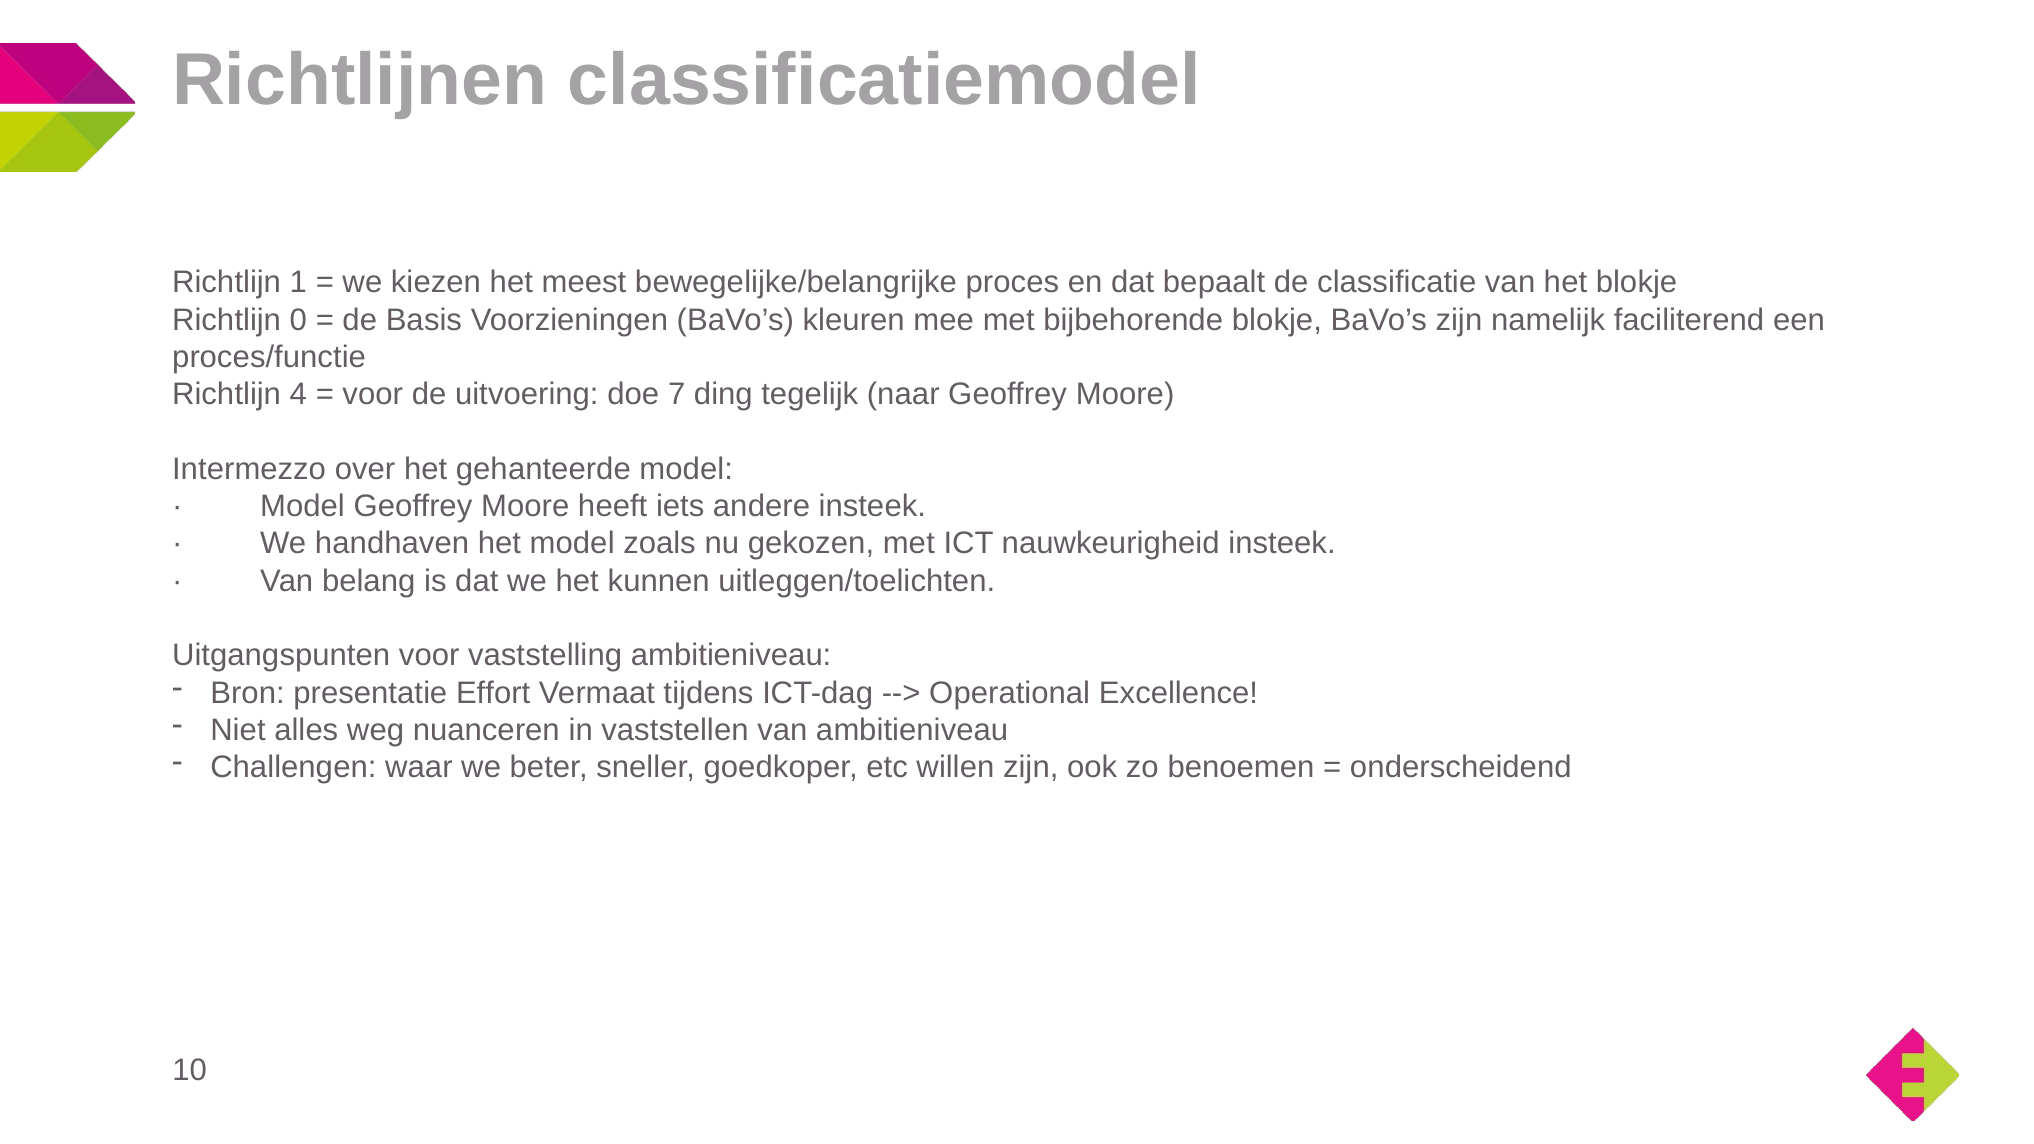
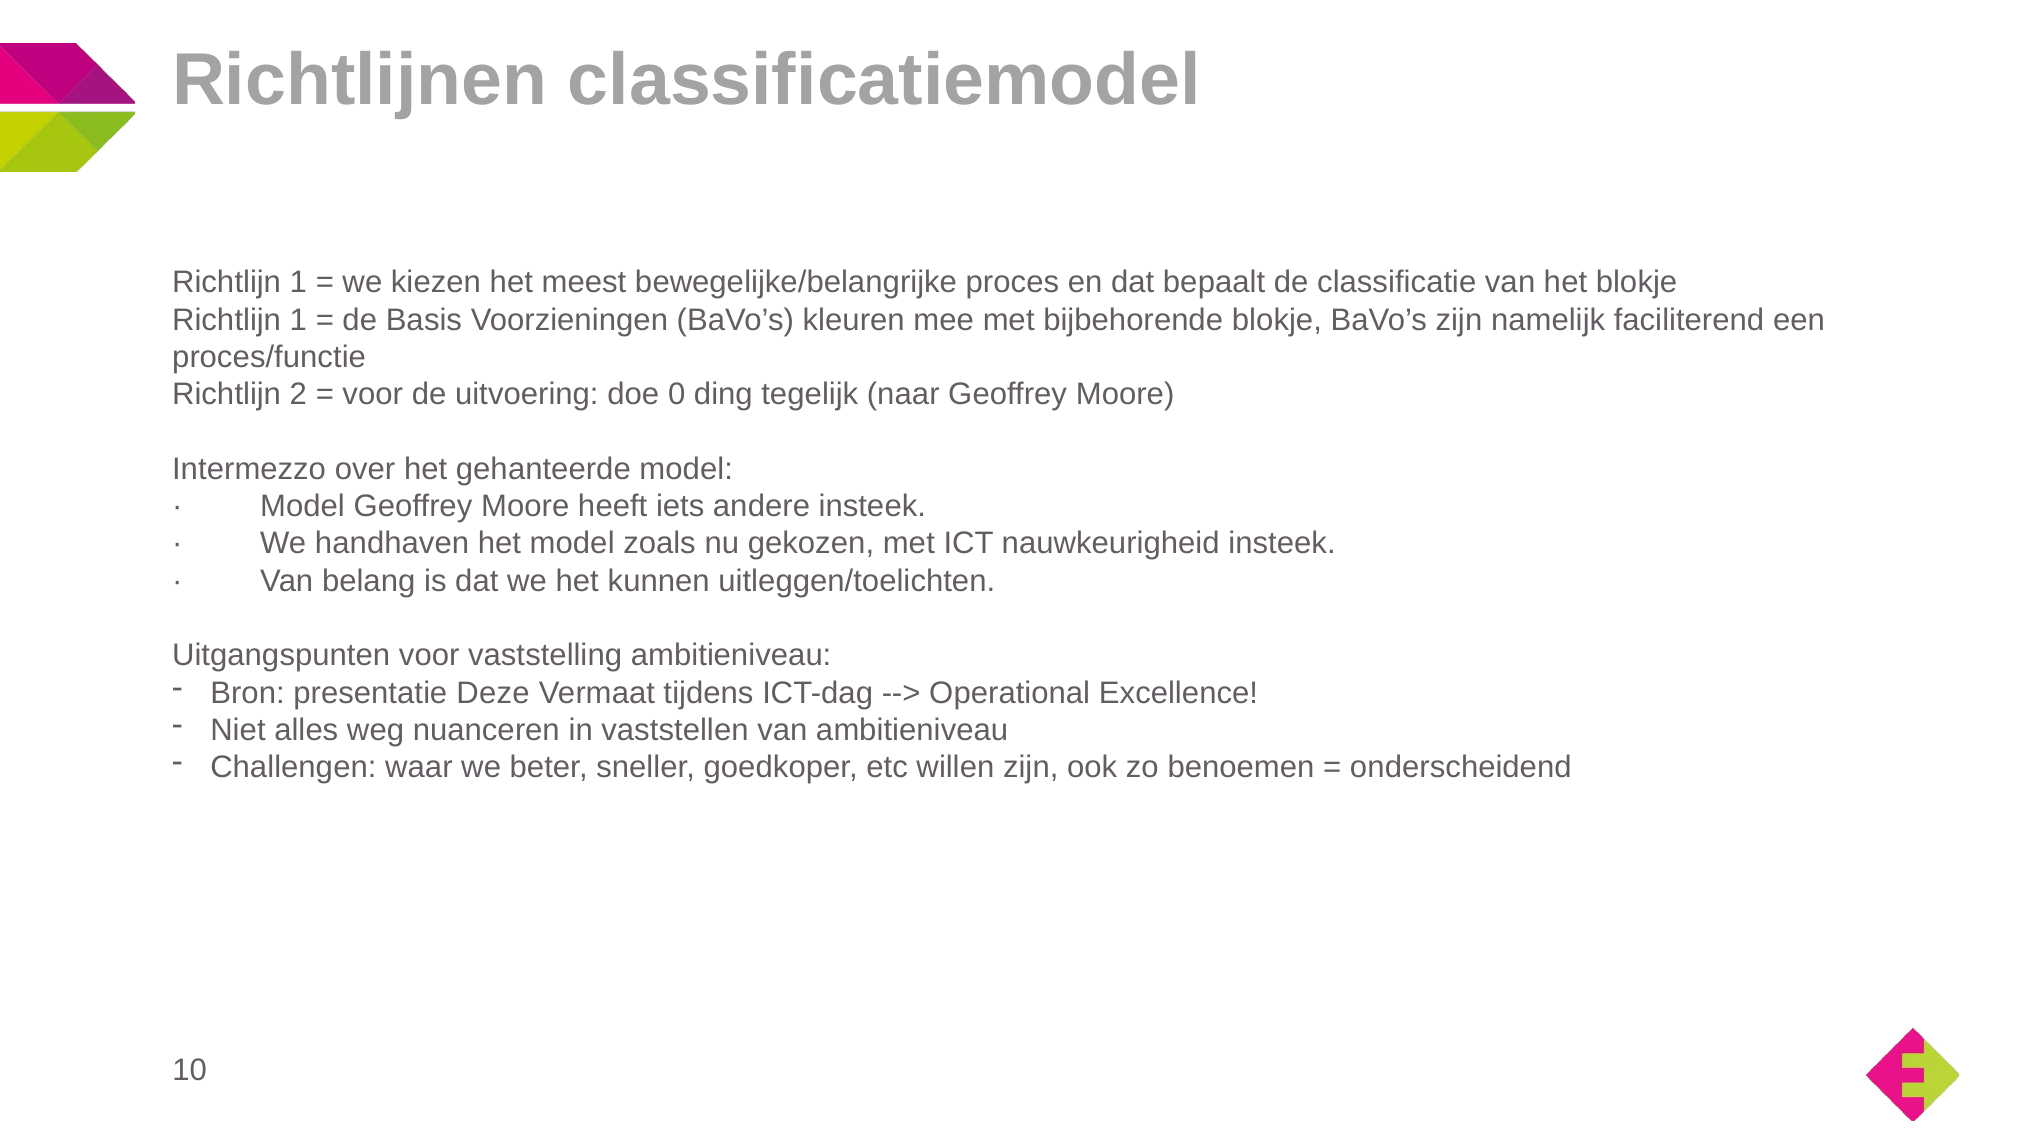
0: 0 -> 1 (298, 320)
4: 4 -> 2 (298, 395)
7: 7 -> 0 (677, 395)
Effort: Effort -> Deze (493, 693)
